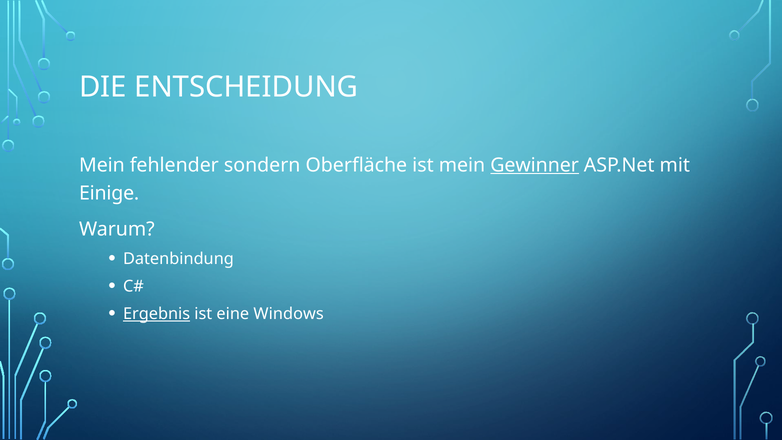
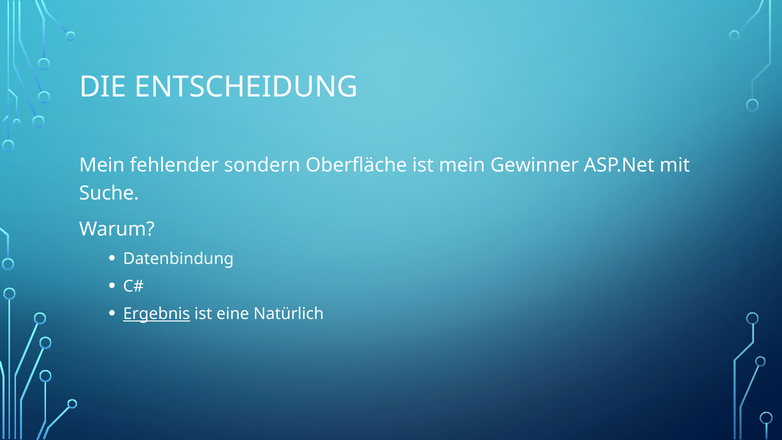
Gewinner underline: present -> none (535, 165)
Einige: Einige -> Suche (109, 193)
Windows: Windows -> Natürlich (289, 314)
